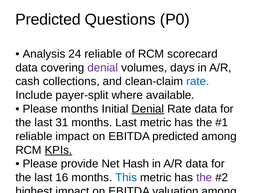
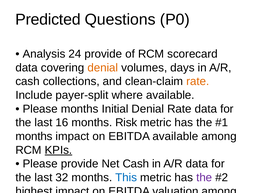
24 reliable: reliable -> provide (103, 54)
denial colour: purple -> orange (103, 68)
rate colour: blue -> orange (198, 82)
Denial underline: present -> none (148, 109)
31: 31 -> 16 (62, 123)
months Last: Last -> Risk (126, 123)
reliable: reliable -> months (34, 137)
EBITDA predicted: predicted -> available (175, 137)
Net Hash: Hash -> Cash (136, 164)
16: 16 -> 32 (62, 178)
